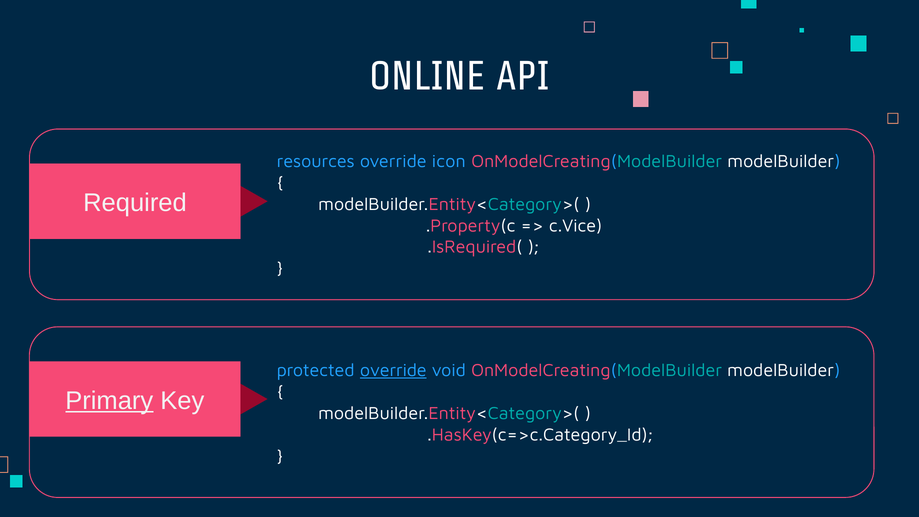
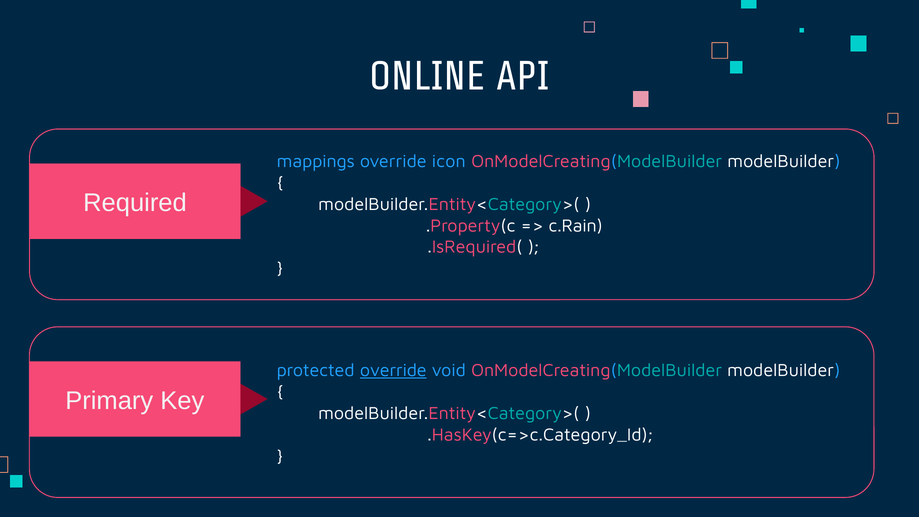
resources: resources -> mappings (316, 161)
c.Vice: c.Vice -> c.Rain (576, 226)
Primary underline: present -> none (109, 401)
